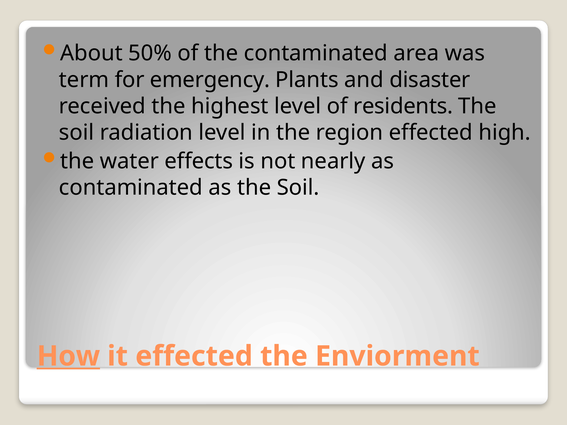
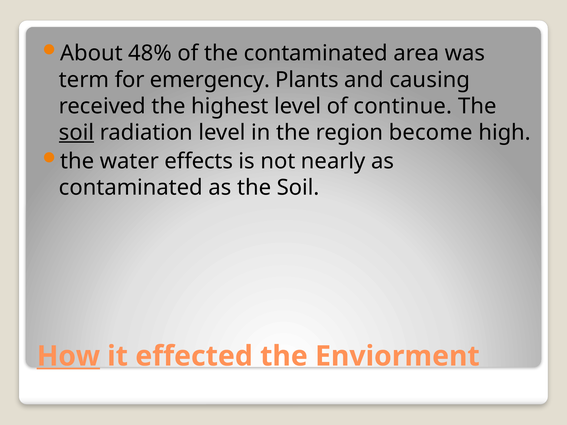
50%: 50% -> 48% (150, 53)
disaster: disaster -> causing (430, 80)
residents: residents -> continue (403, 106)
soil underline: none -> present (77, 133)
region effected: effected -> become (431, 133)
